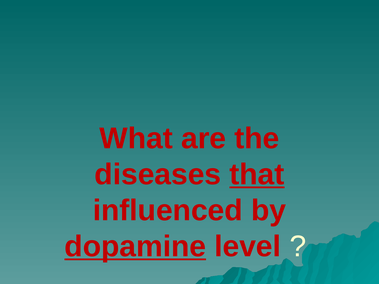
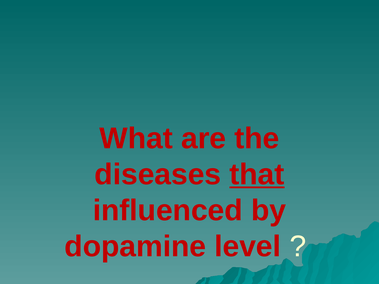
dopamine underline: present -> none (135, 247)
